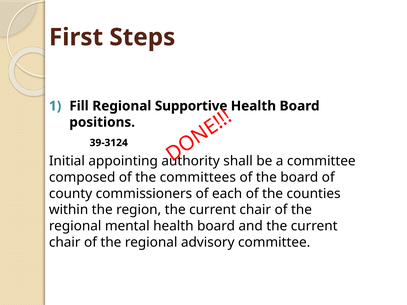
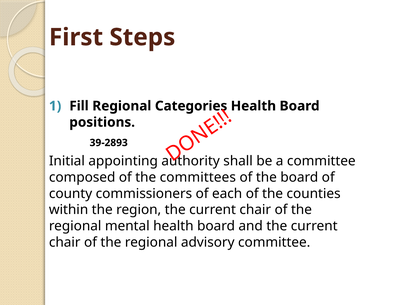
Supportive: Supportive -> Categories (191, 106)
39-3124: 39-3124 -> 39-2893 (109, 143)
